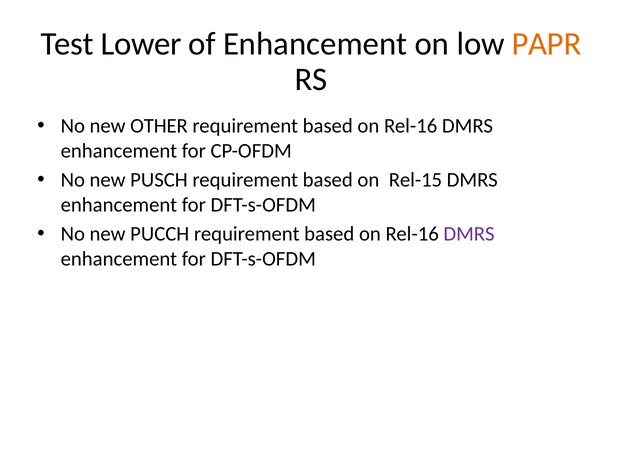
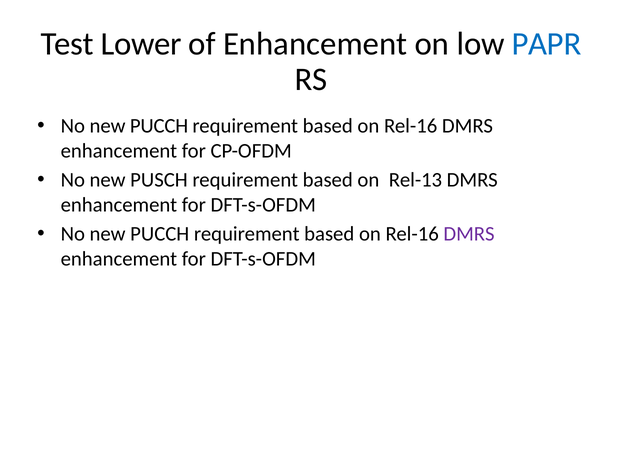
PAPR colour: orange -> blue (547, 44)
OTHER: OTHER -> PUCCH (159, 126)
Rel-15: Rel-15 -> Rel-13 (415, 180)
